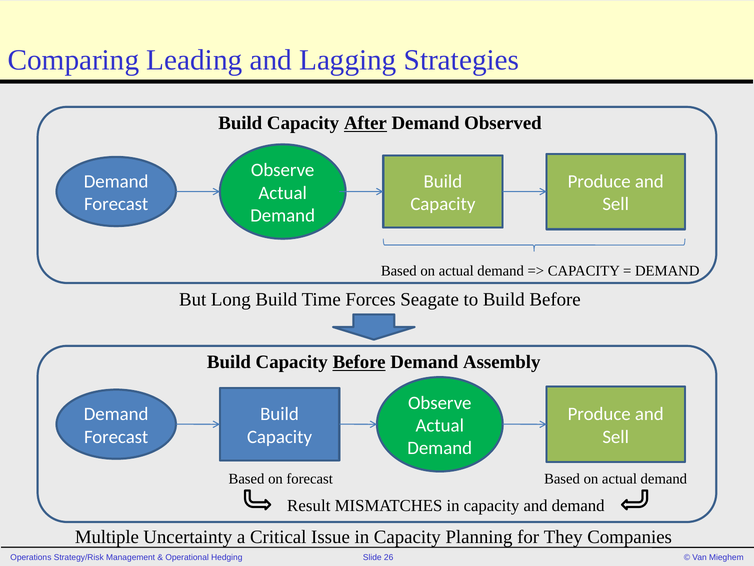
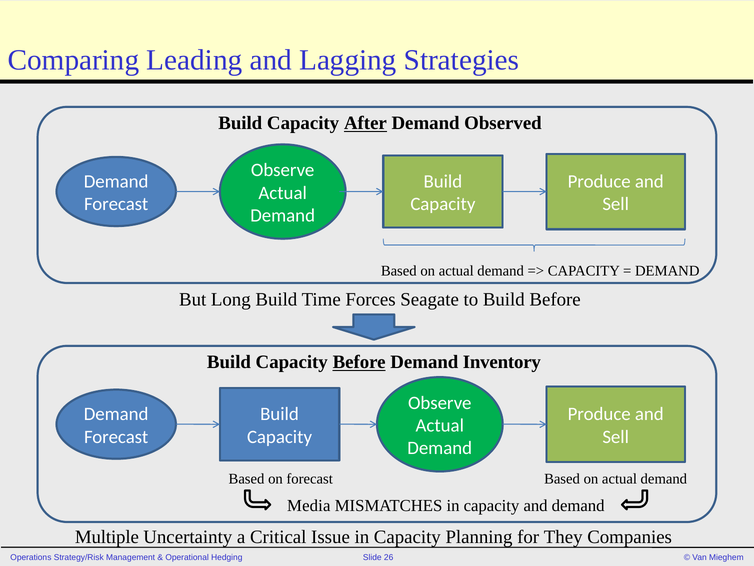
Assembly: Assembly -> Inventory (502, 362)
Result: Result -> Media (309, 505)
